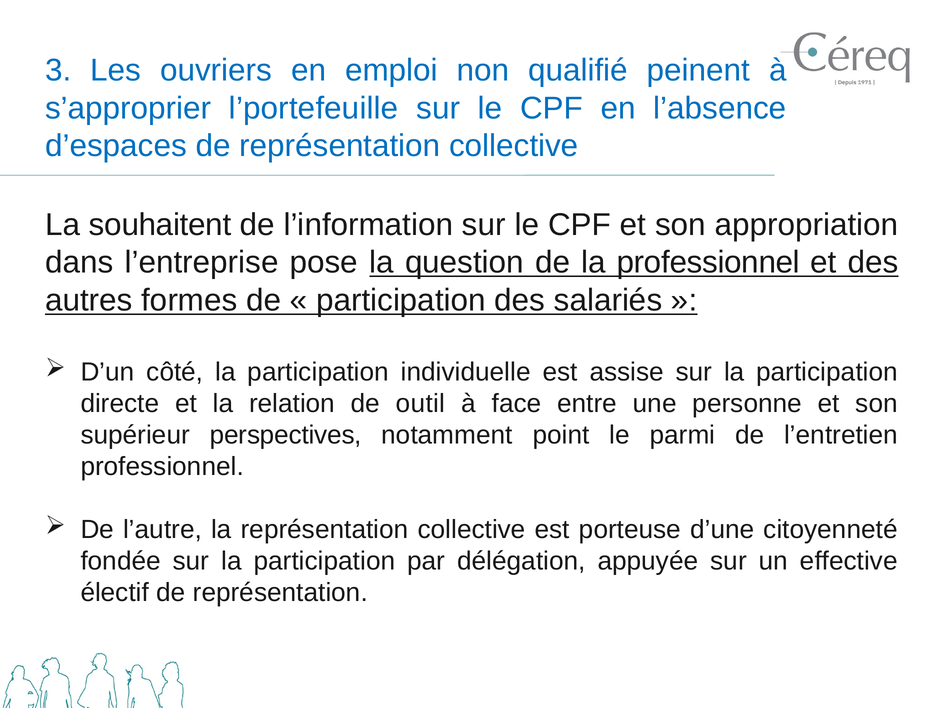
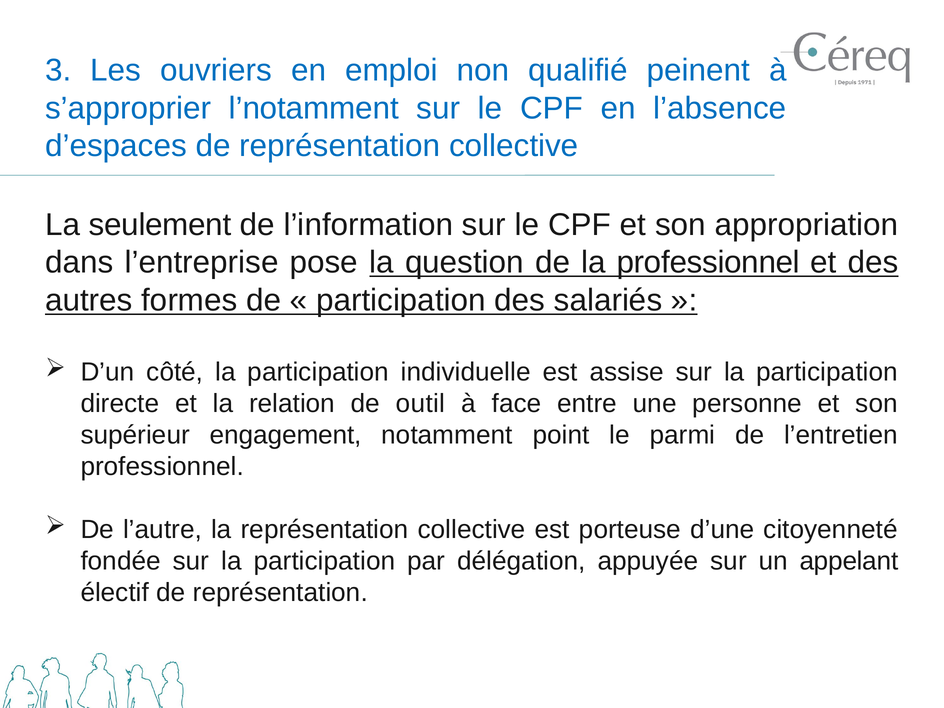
l’portefeuille: l’portefeuille -> l’notamment (314, 108)
souhaitent: souhaitent -> seulement (160, 225)
perspectives: perspectives -> engagement (286, 435)
effective: effective -> appelant (849, 561)
